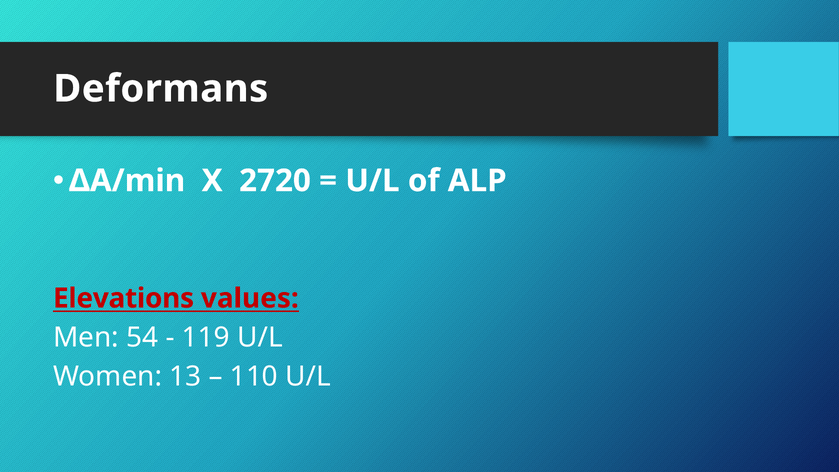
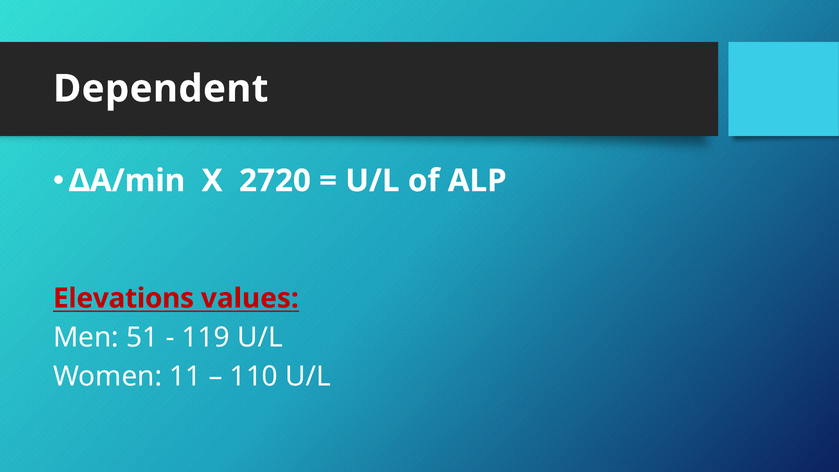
Deformans: Deformans -> Dependent (161, 89)
54: 54 -> 51 (142, 337)
13: 13 -> 11 (185, 376)
